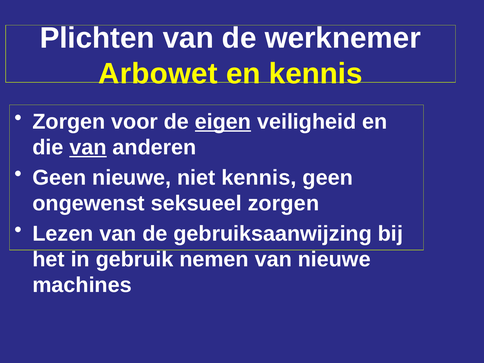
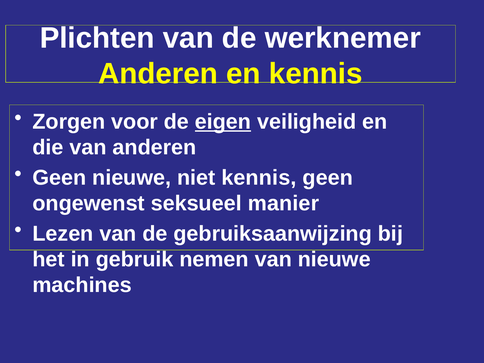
Arbowet: Arbowet -> Anderen (158, 74)
van underline: present -> none (88, 148)
seksueel zorgen: zorgen -> manier (283, 203)
